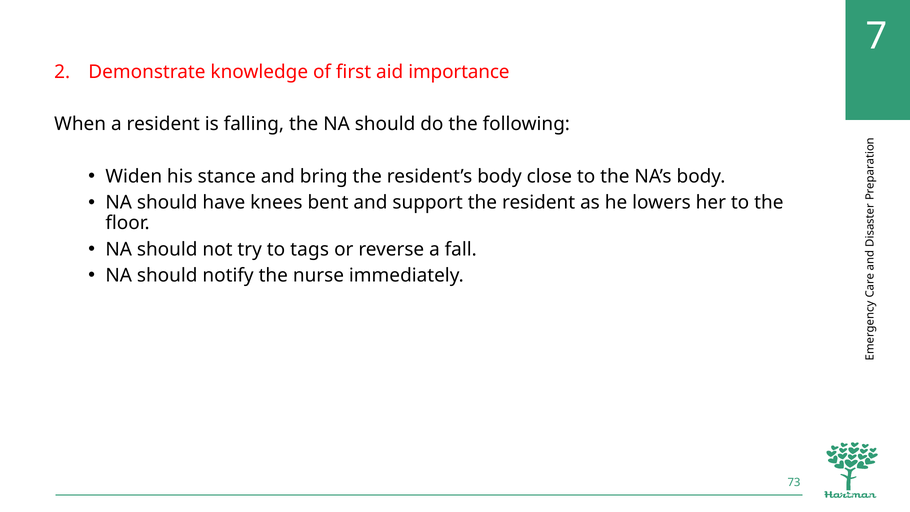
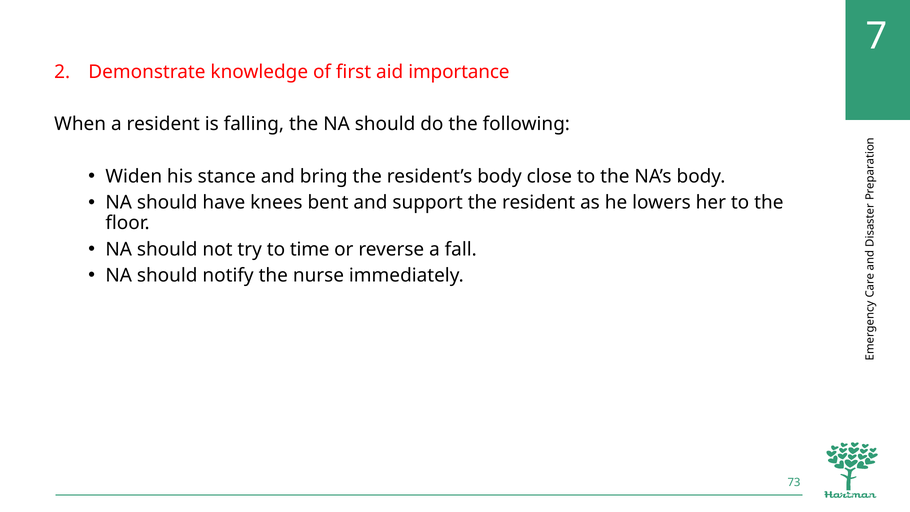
tags: tags -> time (310, 249)
